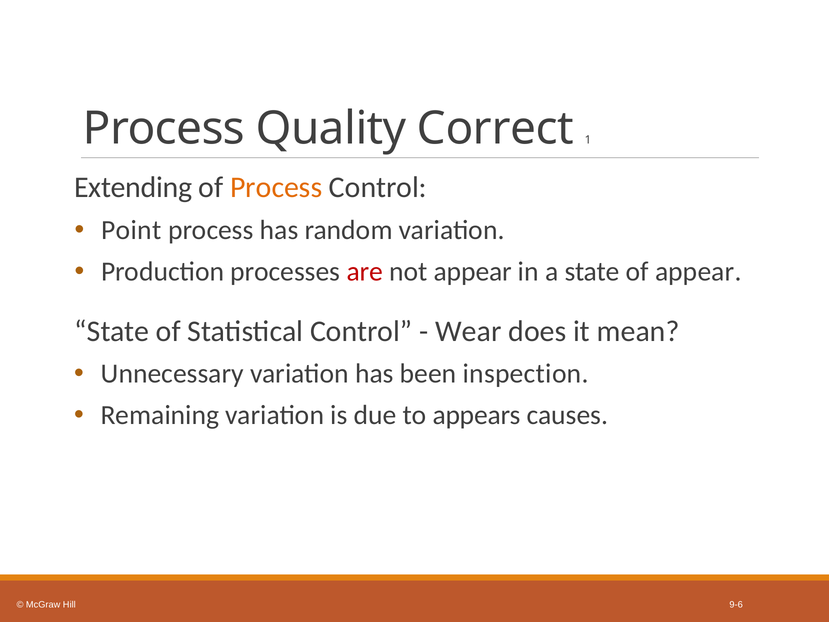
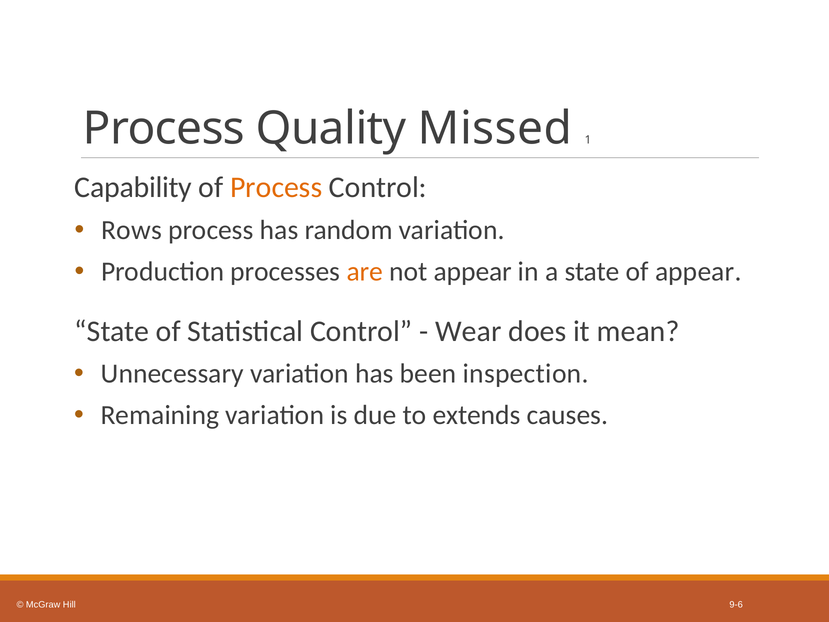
Correct: Correct -> Missed (495, 129)
Extending: Extending -> Capability (133, 188)
Point: Point -> Rows (131, 230)
are colour: red -> orange (365, 271)
appears: appears -> extends (477, 415)
